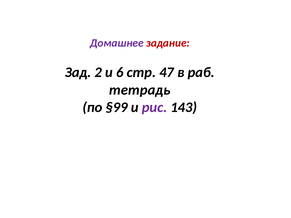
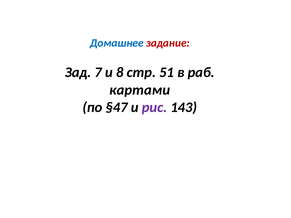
Домашнее colour: purple -> blue (117, 43)
2: 2 -> 7 (98, 72)
6: 6 -> 8 (120, 72)
47: 47 -> 51 (167, 72)
тетрадь: тетрадь -> картами (140, 90)
§99: §99 -> §47 (117, 107)
